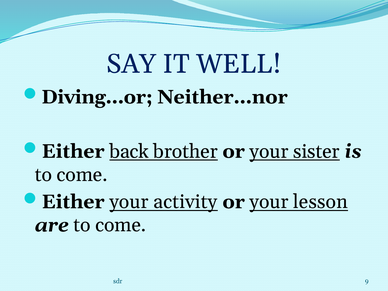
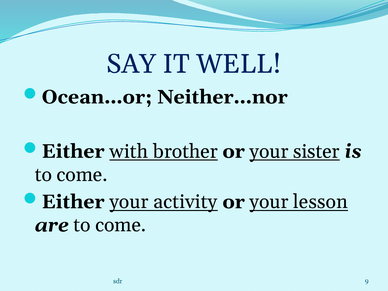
Diving…or: Diving…or -> Ocean…or (97, 97)
back: back -> with (129, 151)
